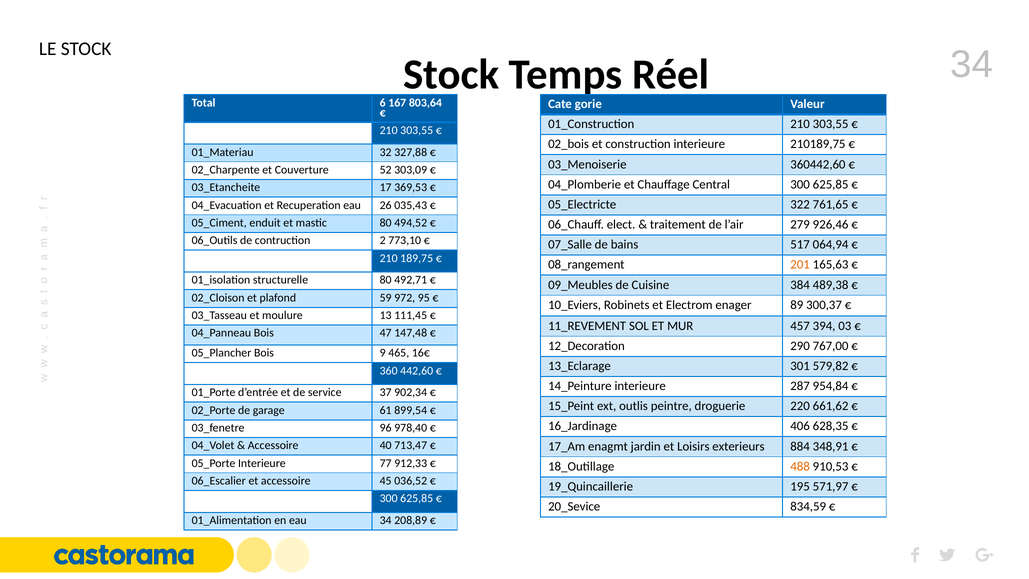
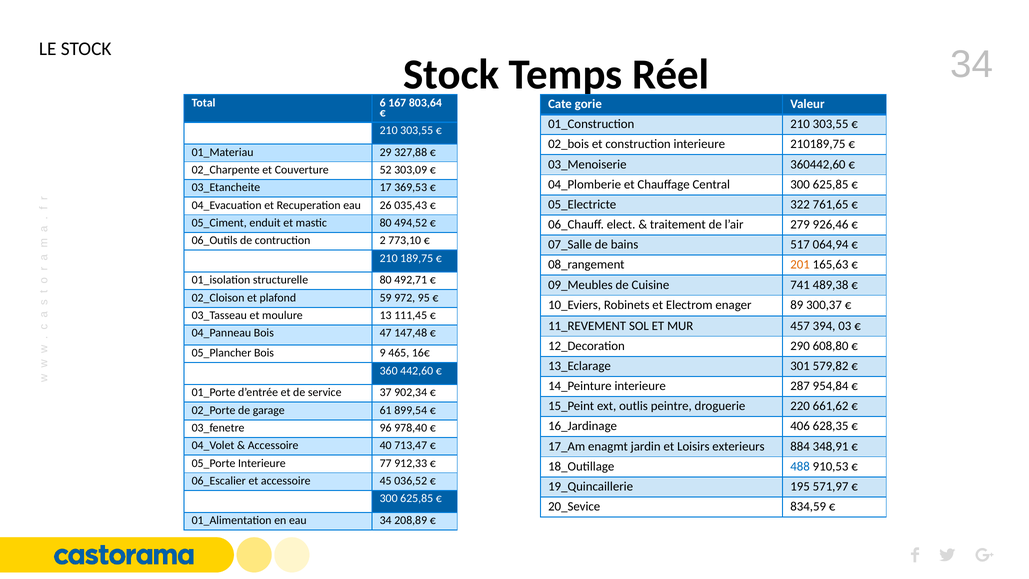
32: 32 -> 29 (386, 152)
384: 384 -> 741 (800, 285)
767,00: 767,00 -> 608,80 (831, 346)
488 colour: orange -> blue (800, 466)
